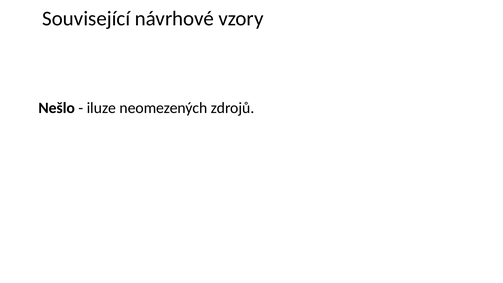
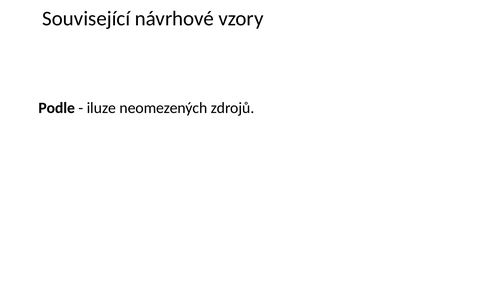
Nešlo: Nešlo -> Podle (57, 108)
